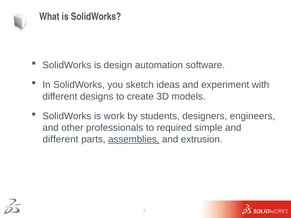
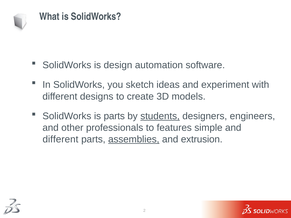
is work: work -> parts (114, 116)
students underline: none -> present (160, 116)
required: required -> features (174, 128)
